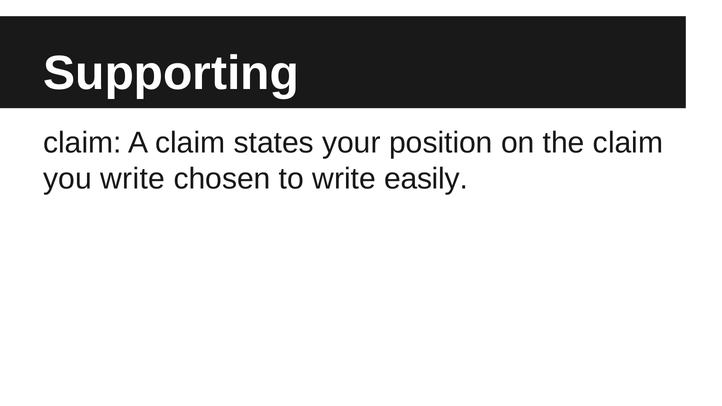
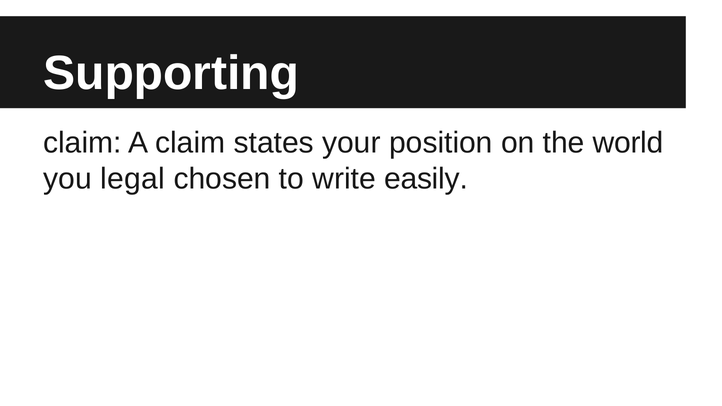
the claim: claim -> world (628, 143)
you write: write -> legal (133, 179)
